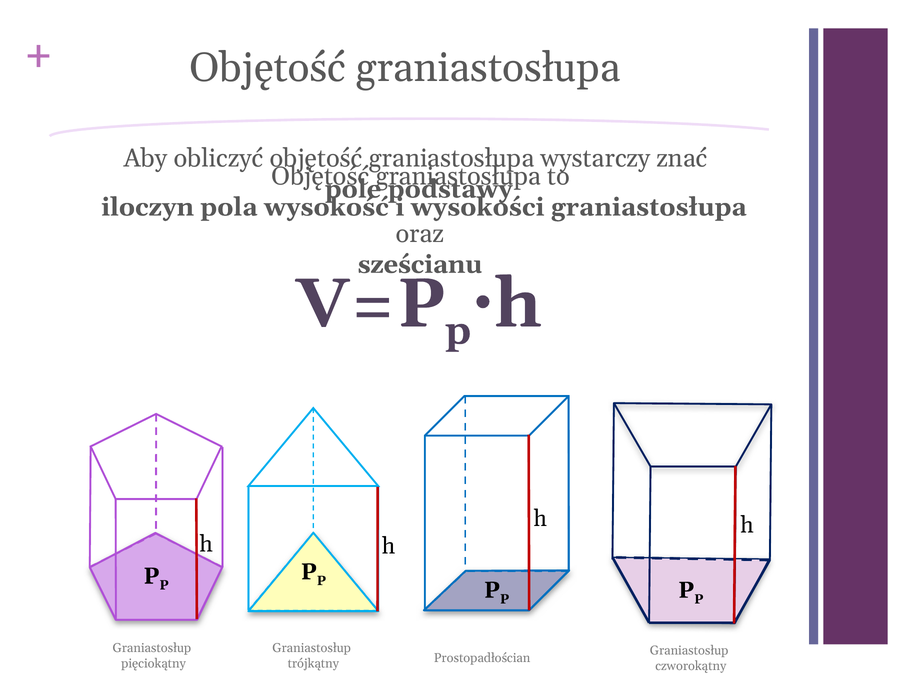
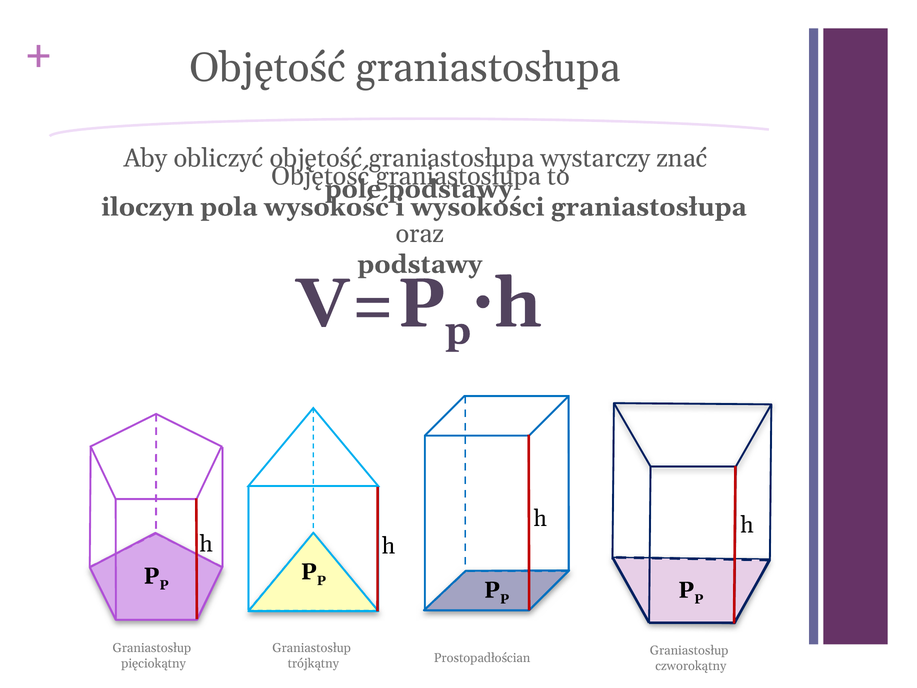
sześcianu: sześcianu -> podstawy (420, 264)
